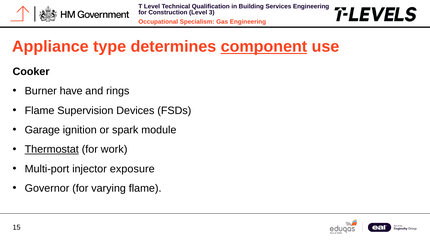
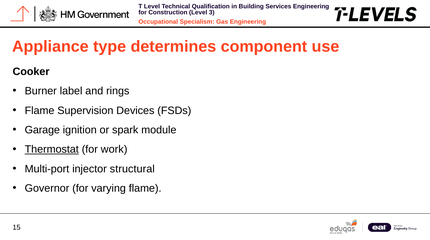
component underline: present -> none (264, 47)
have: have -> label (71, 91)
exposure: exposure -> structural (132, 169)
